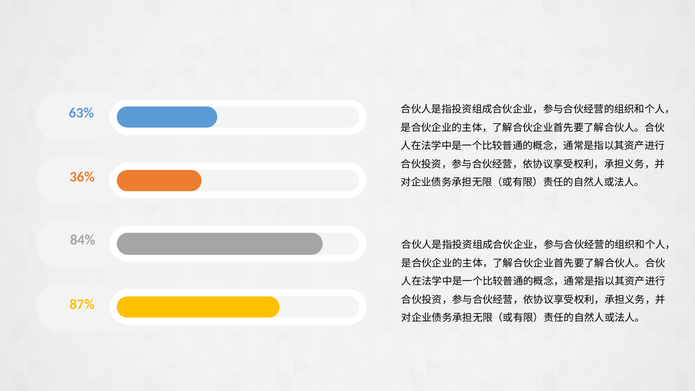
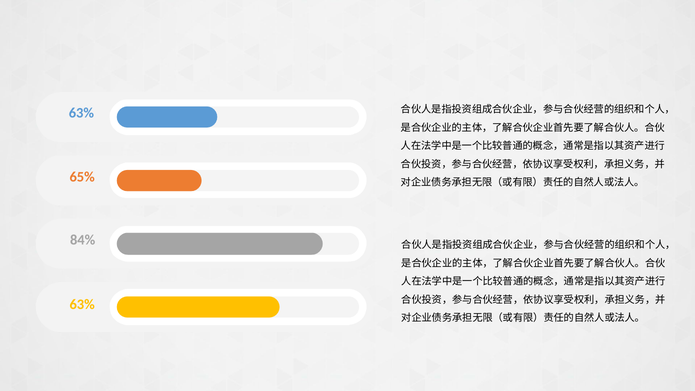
36%: 36% -> 65% (82, 177)
87%: 87% -> 63% (82, 304)
